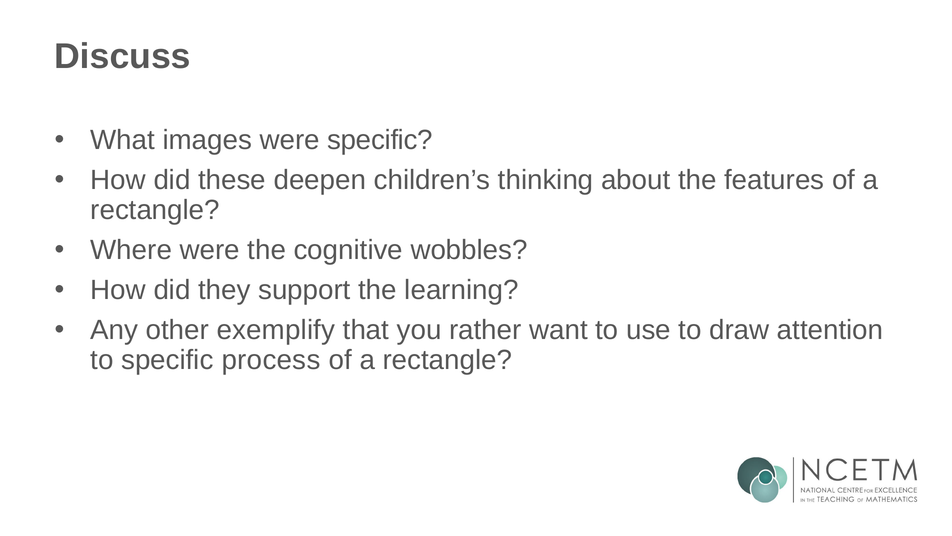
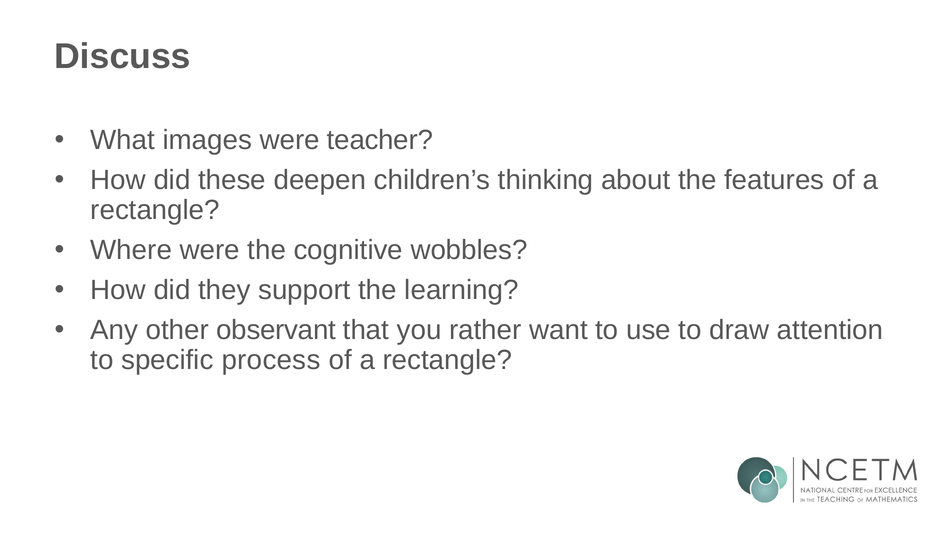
were specific: specific -> teacher (380, 140)
exemplify: exemplify -> observant (276, 330)
